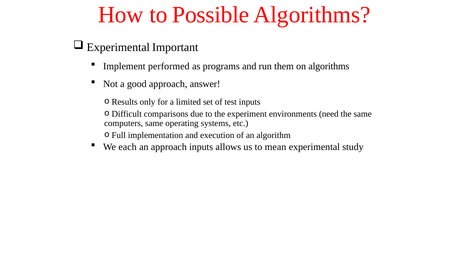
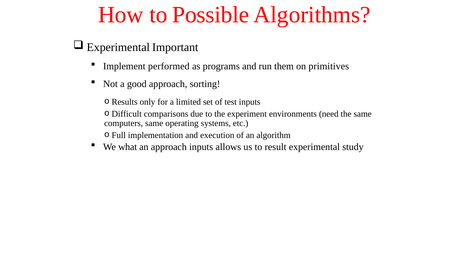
on algorithms: algorithms -> primitives (329, 66)
answer: answer -> sorting (205, 84)
each: each -> what (128, 147)
mean: mean -> result (276, 147)
